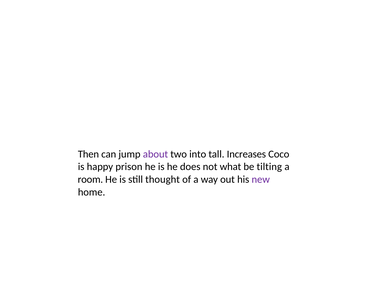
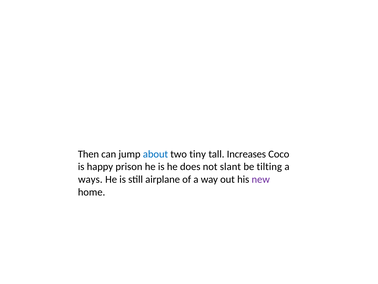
about colour: purple -> blue (155, 154)
into: into -> tiny (198, 154)
what: what -> slant (230, 166)
room: room -> ways (90, 179)
thought: thought -> airplane (163, 179)
